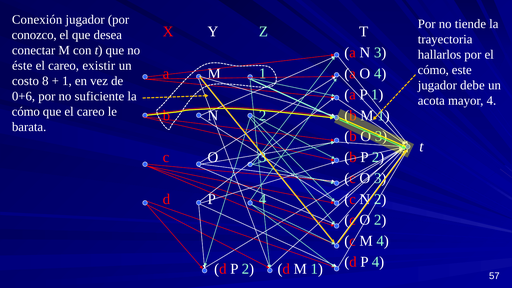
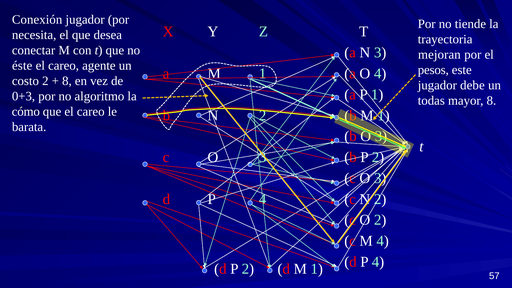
conozco: conozco -> necesita (34, 35)
hallarlos: hallarlos -> mejoran (439, 55)
existir: existir -> agente (99, 66)
cómo: cómo -> pesos (433, 70)
costo 8: 8 -> 2 (45, 81)
1: 1 -> 8 (67, 81)
0+6: 0+6 -> 0+3 (24, 96)
suficiente: suficiente -> algoritmo (99, 96)
acota: acota -> todas (431, 101)
mayor 4: 4 -> 8 (491, 101)
